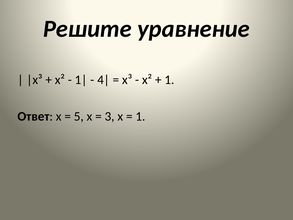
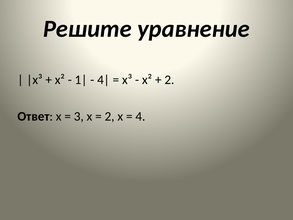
1: 1 -> 2 (169, 80)
5: 5 -> 3 (79, 116)
3: 3 -> 2 (110, 116)
1: 1 -> 4 (141, 116)
